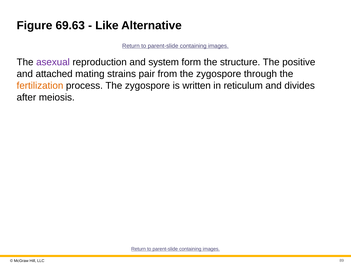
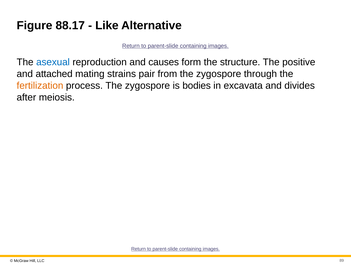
69.63: 69.63 -> 88.17 (70, 26)
asexual colour: purple -> blue (53, 62)
system: system -> causes (164, 62)
written: written -> bodies (197, 85)
reticulum: reticulum -> excavata (243, 85)
